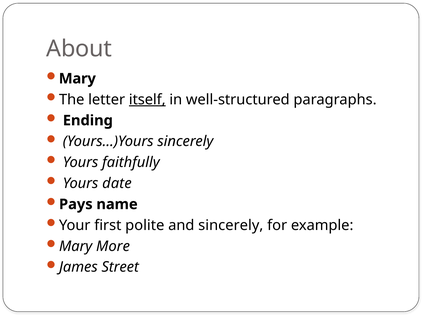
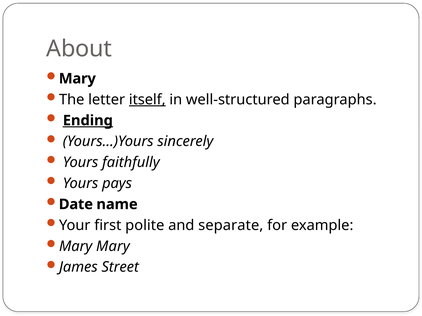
Ending underline: none -> present (88, 121)
date: date -> pays (117, 184)
Pays: Pays -> Date (76, 205)
and sincerely: sincerely -> separate (231, 226)
Mary More: More -> Mary (113, 247)
